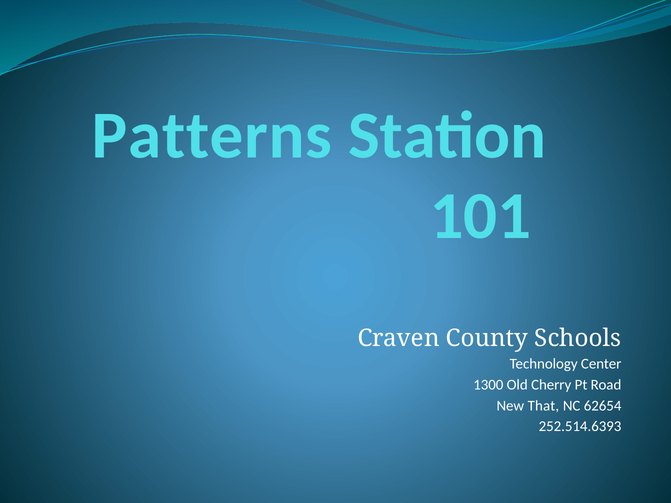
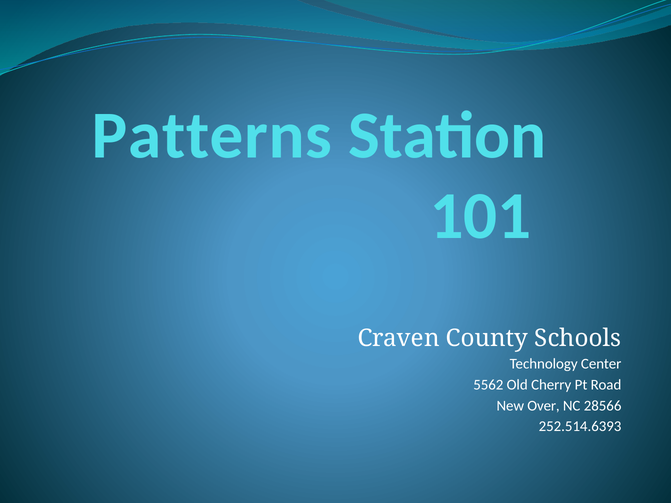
1300: 1300 -> 5562 (488, 385)
That: That -> Over (544, 406)
62654: 62654 -> 28566 (603, 406)
